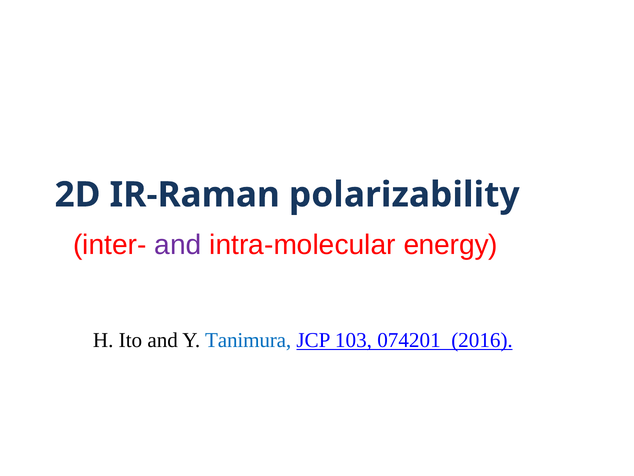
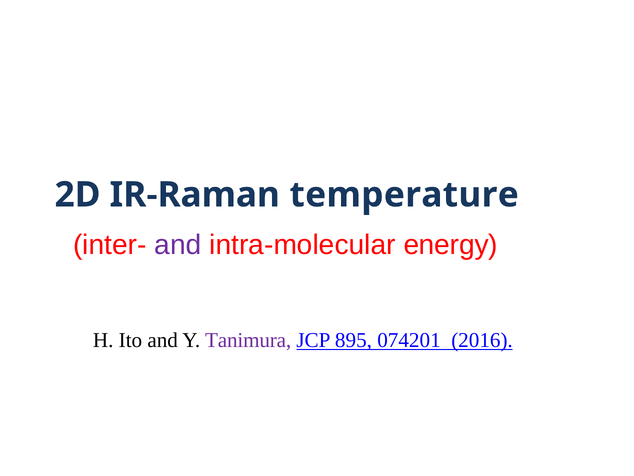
polarizability: polarizability -> temperature (404, 195)
Tanimura colour: blue -> purple (248, 340)
103: 103 -> 895 (353, 340)
